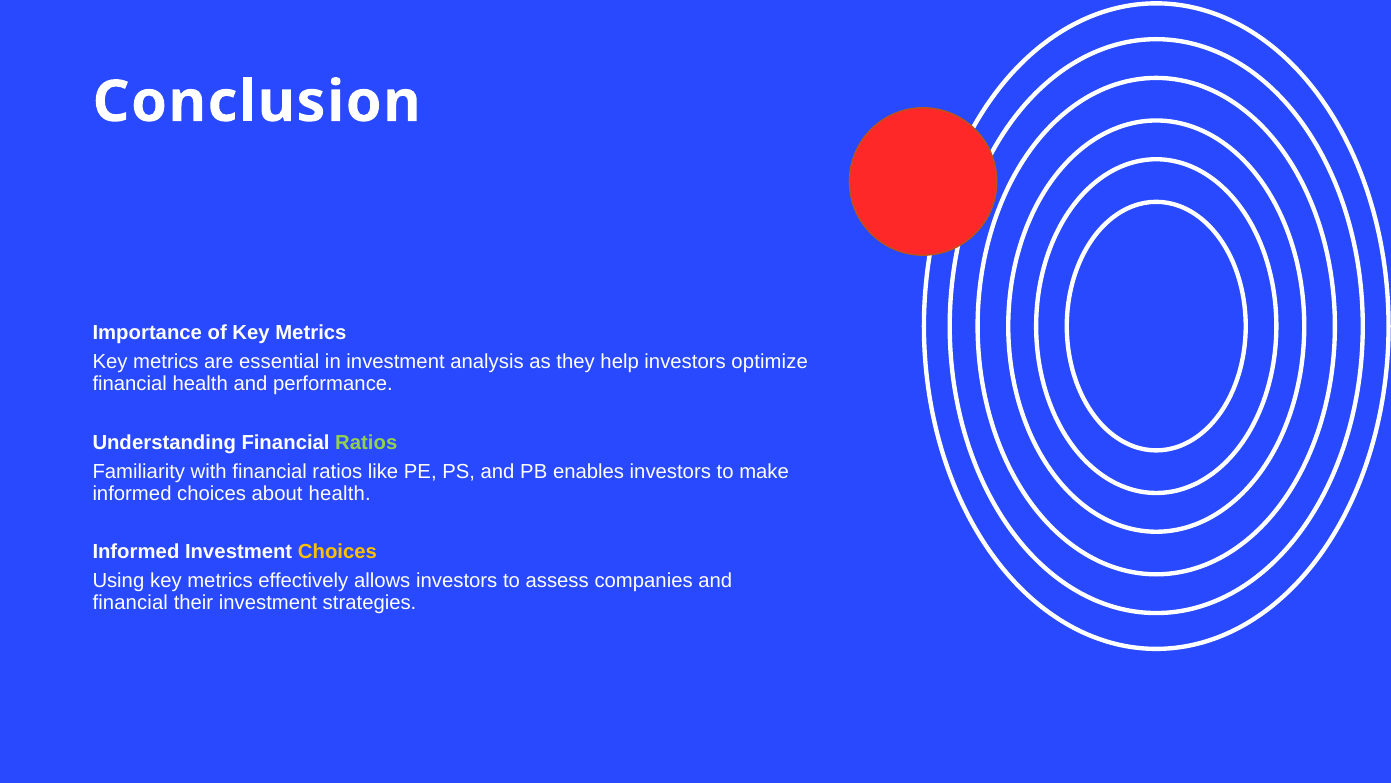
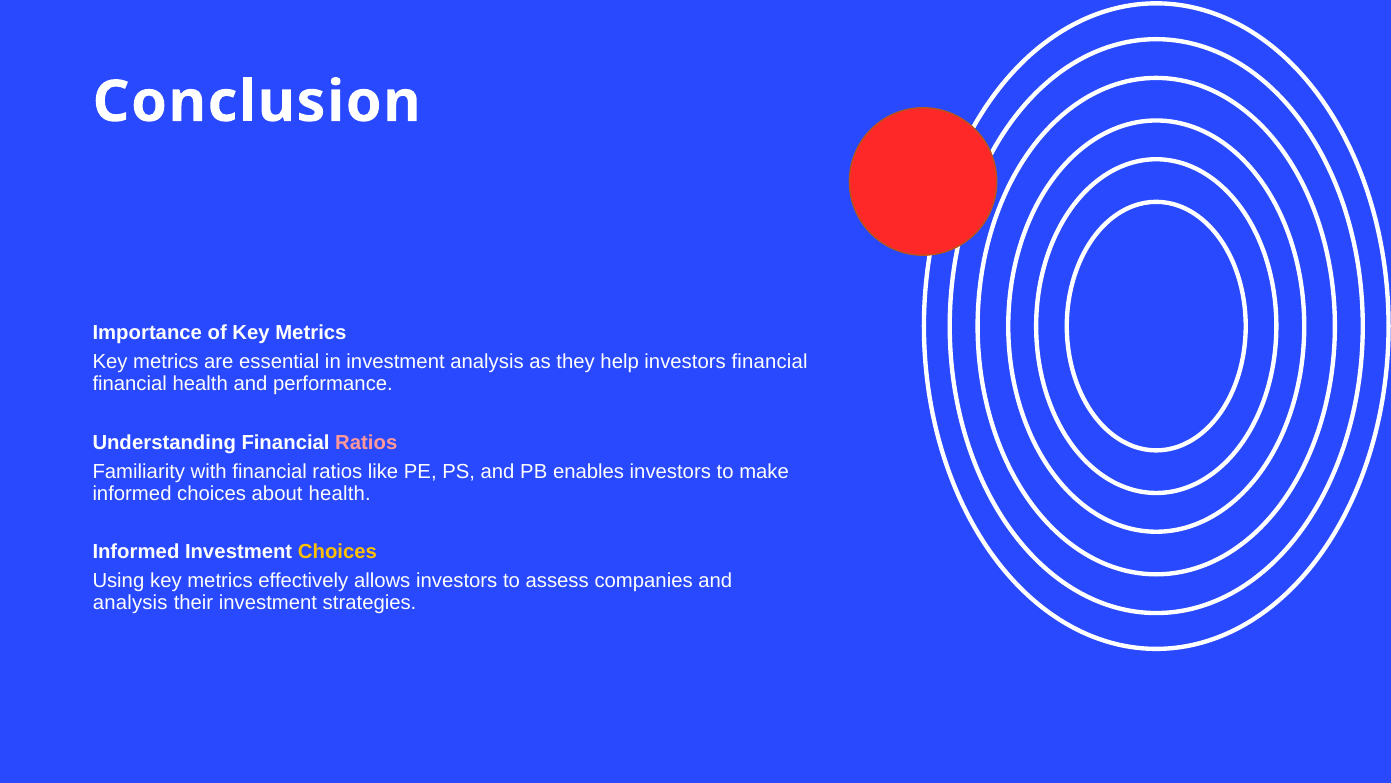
investors optimize: optimize -> financial (770, 362)
Ratios colour: light green -> pink (366, 442)
financial: financial -> analysis (130, 603)
